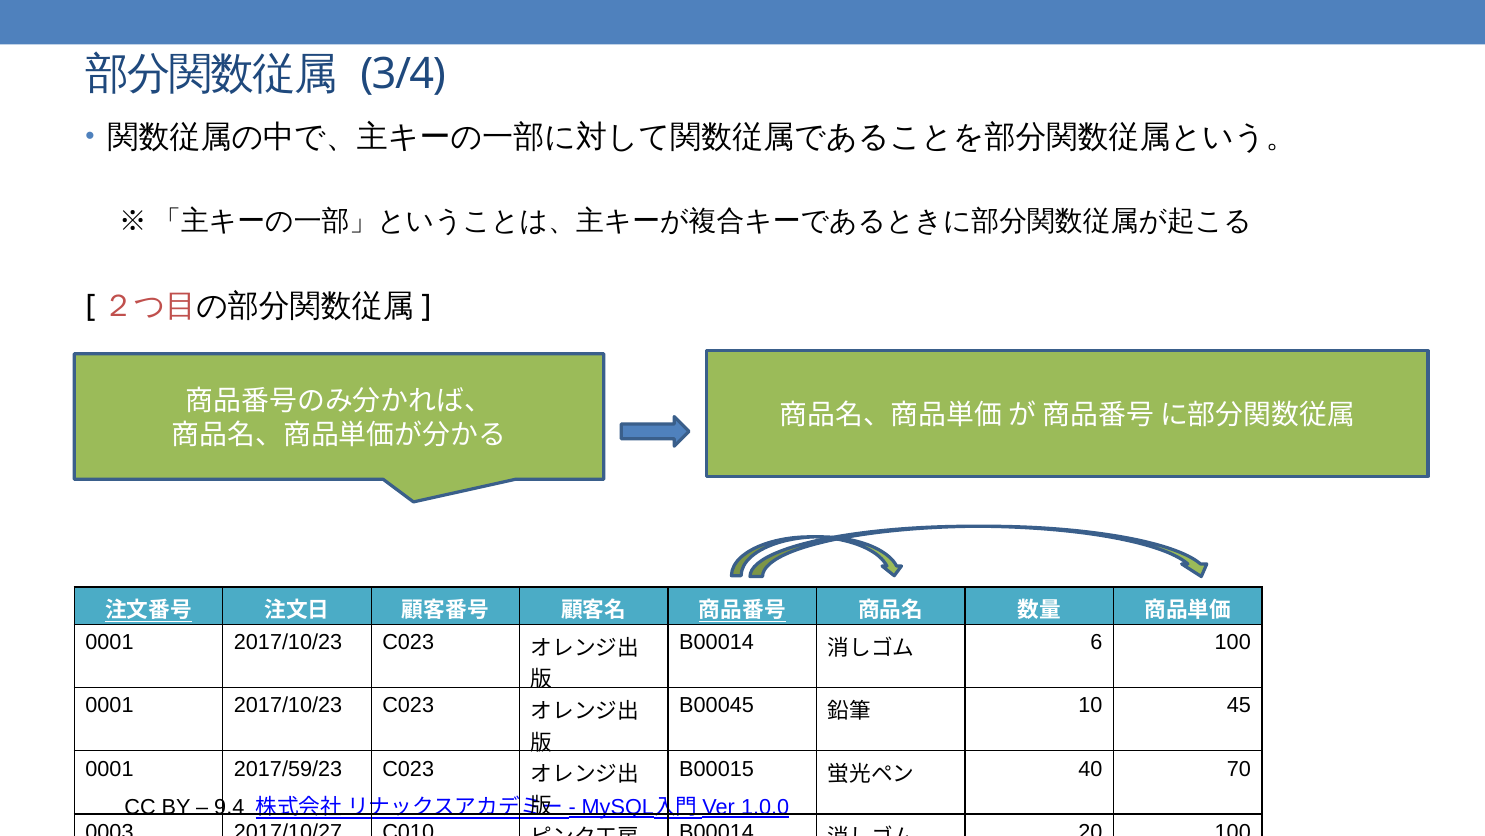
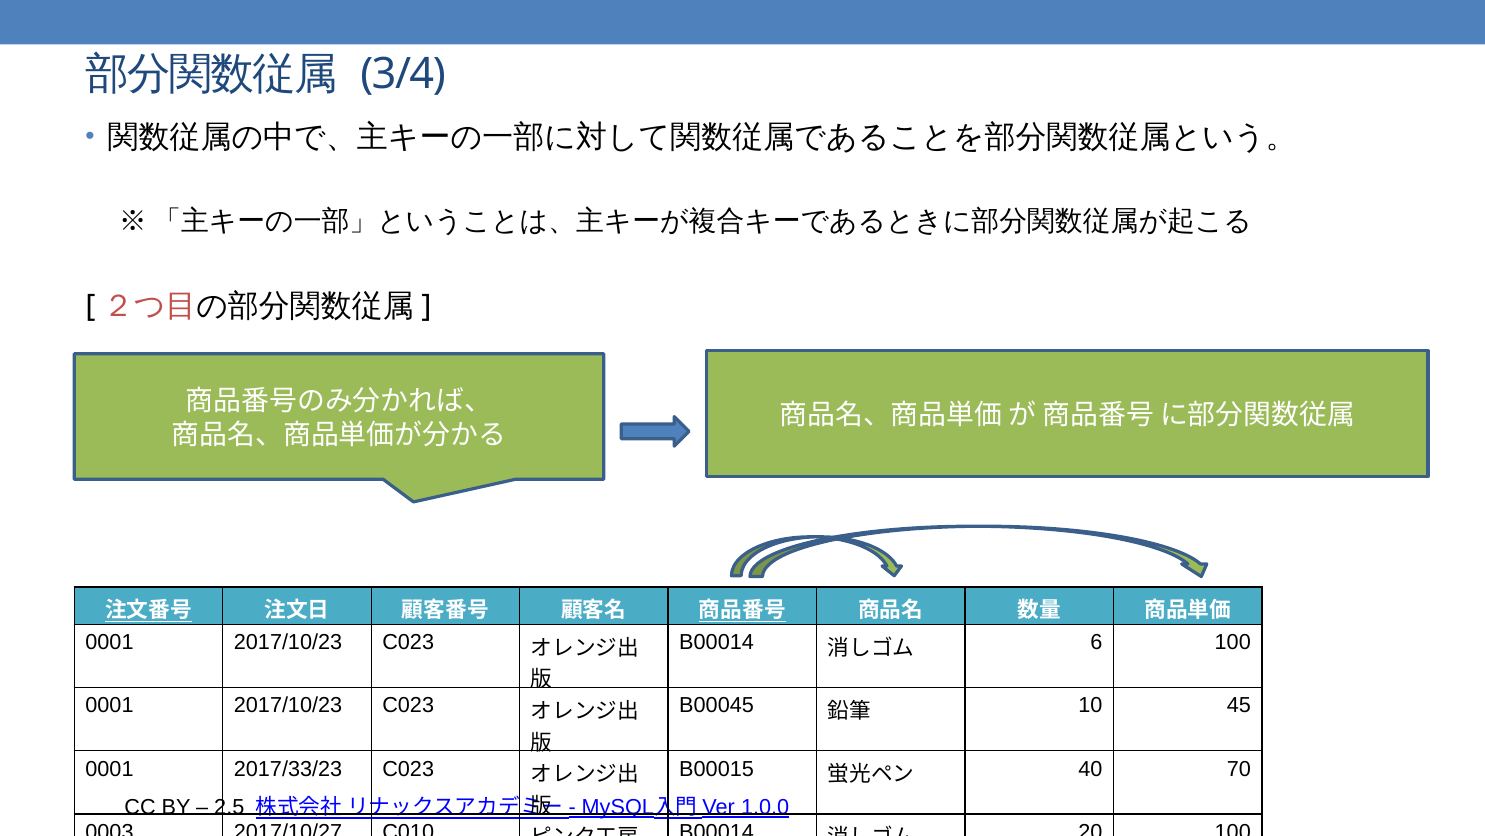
2017/59/23: 2017/59/23 -> 2017/33/23 (288, 768)
9.4: 9.4 -> 2.5 (229, 807)
